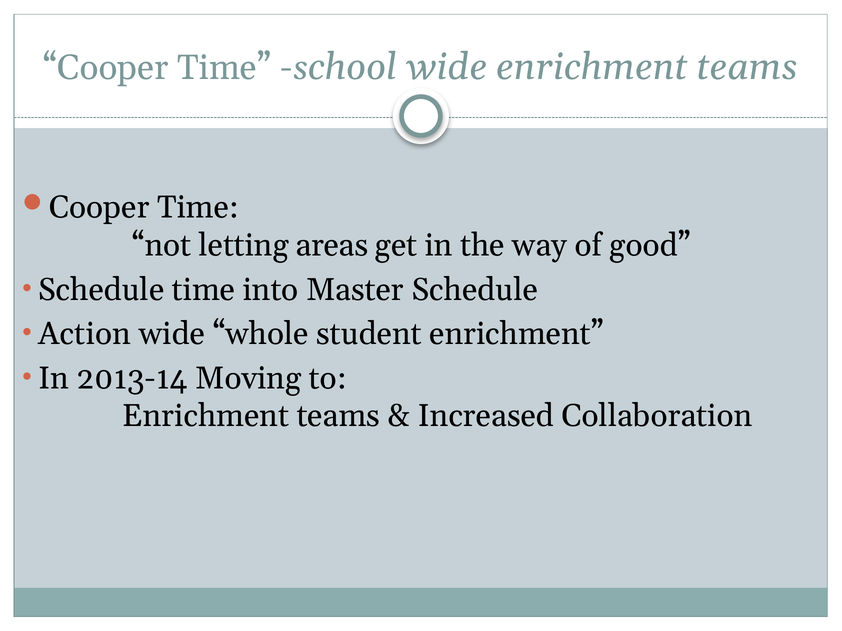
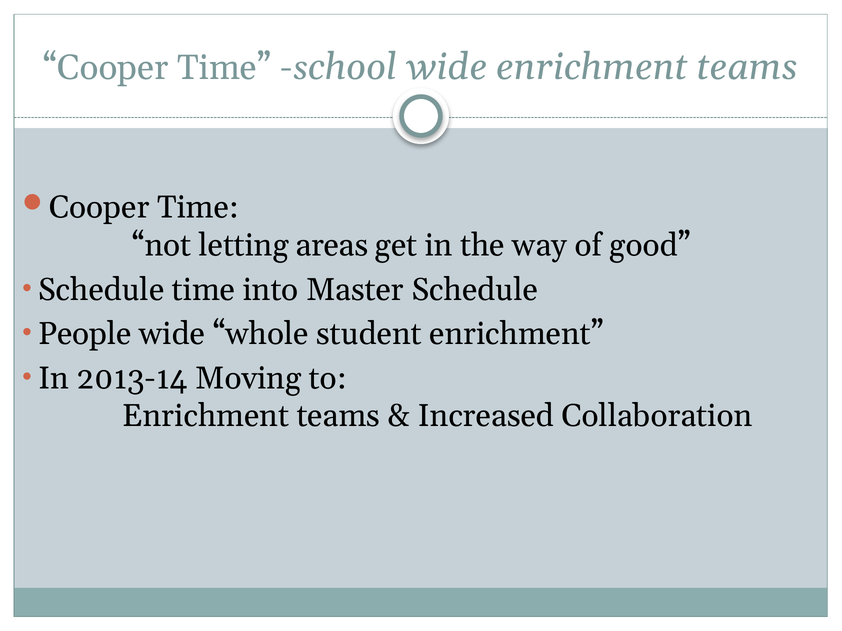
Action: Action -> People (85, 334)
